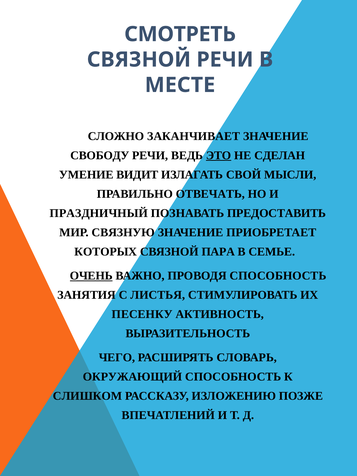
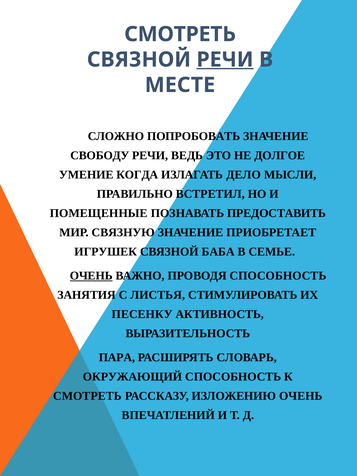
РЕЧИ underline: none -> present (225, 60)
ЗАКАНЧИВАЕТ: ЗАКАНЧИВАЕТ -> ПОПРОБОВАТЬ (194, 136)
ЭТО underline: present -> none (219, 155)
СДЕЛАН: СДЕЛАН -> ДОЛГОЕ (280, 155)
ВИДИТ: ВИДИТ -> КОГДА (137, 175)
СВОЙ: СВОЙ -> ДЕЛО (244, 175)
ОТВЕЧАТЬ: ОТВЕЧАТЬ -> ВСТРЕТИЛ (210, 194)
ПРАЗДНИЧНЫЙ: ПРАЗДНИЧНЫЙ -> ПОМЕЩЕННЫЕ (99, 213)
КОТОРЫХ: КОТОРЫХ -> ИГРУШЕК (106, 252)
ПАРА: ПАРА -> БАБА (218, 252)
ЧЕГО: ЧЕГО -> ПАРА (117, 357)
СЛИШКОМ: СЛИШКОМ -> СМОТРЕТЬ (87, 396)
ИЗЛОЖЕНИЮ ПОЗЖЕ: ПОЗЖЕ -> ОЧЕНЬ (301, 396)
